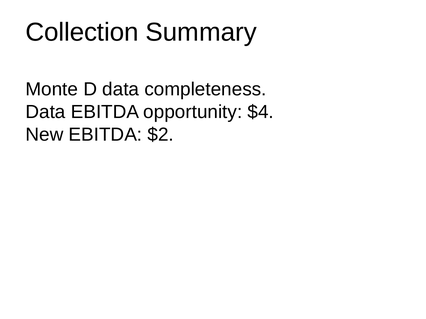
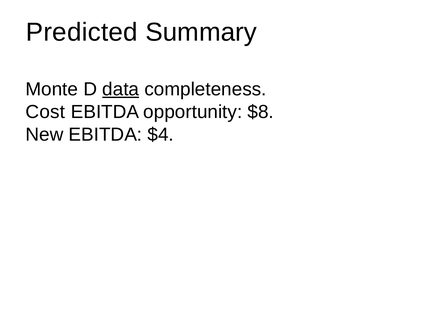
Collection: Collection -> Predicted (82, 32)
data underline: none -> present (121, 89)
Data: Data -> Cost (45, 112)
$4: $4 -> $8 (261, 112)
$2: $2 -> $4 (161, 135)
